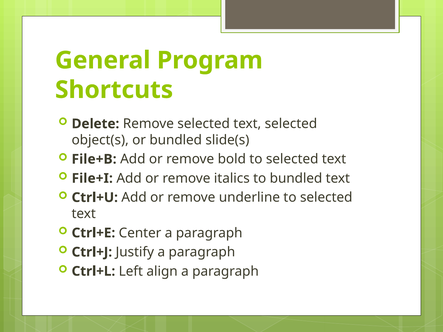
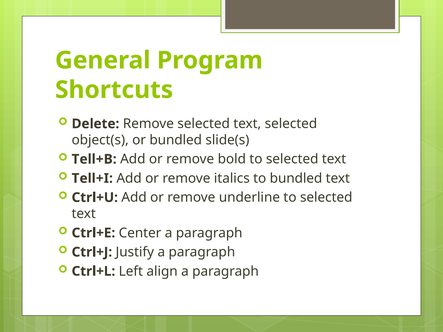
File+B: File+B -> Tell+B (94, 159)
File+I: File+I -> Tell+I (92, 178)
